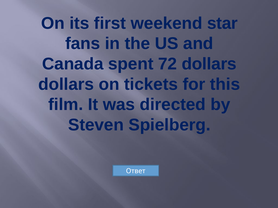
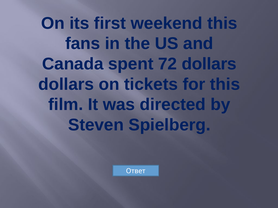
weekend star: star -> this (222, 23)
